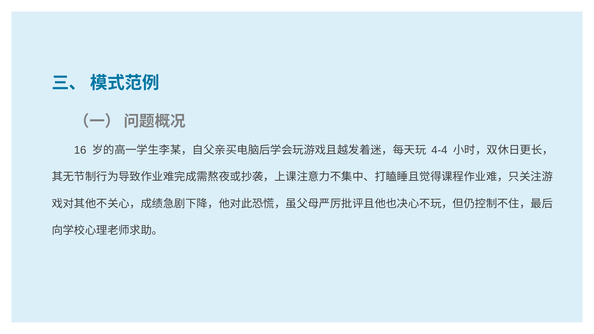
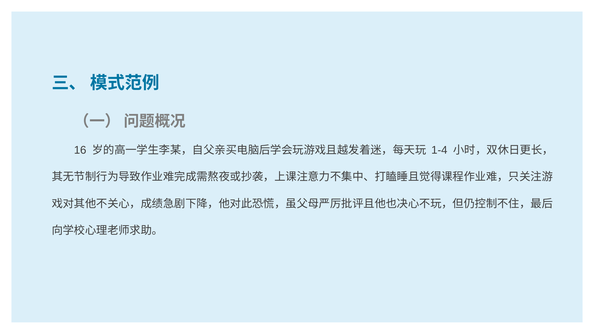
4-4: 4-4 -> 1-4 (439, 150)
